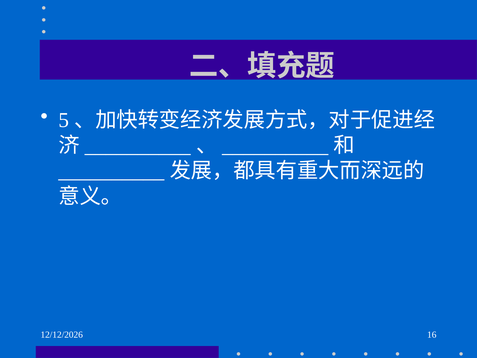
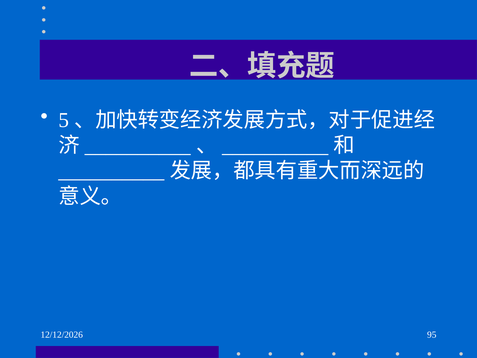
16: 16 -> 95 (432, 335)
